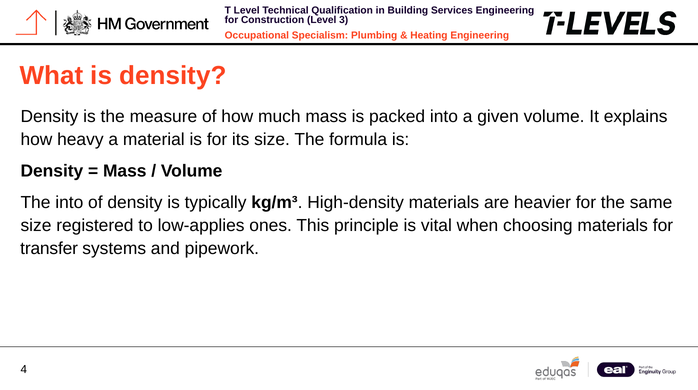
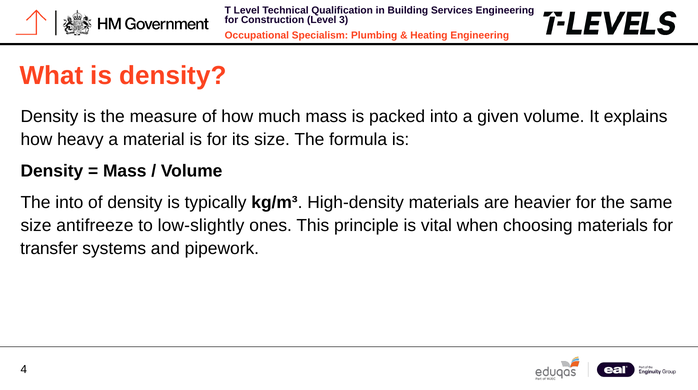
registered: registered -> antifreeze (95, 225)
low-applies: low-applies -> low-slightly (201, 225)
